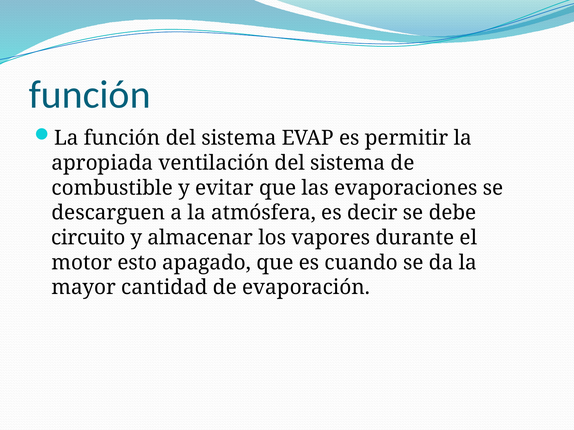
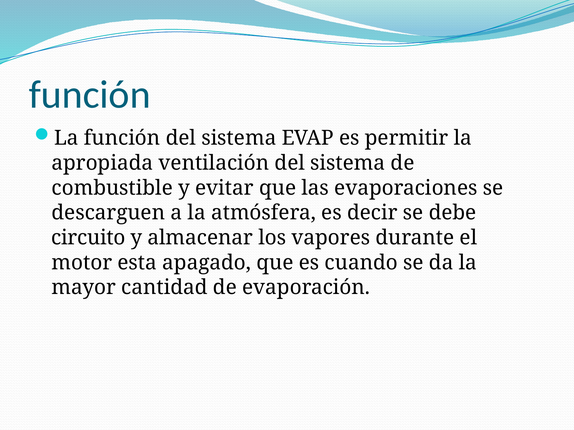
esto: esto -> esta (137, 263)
